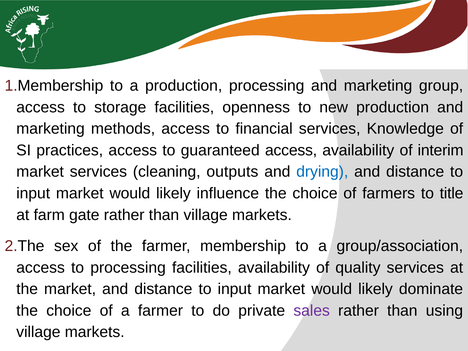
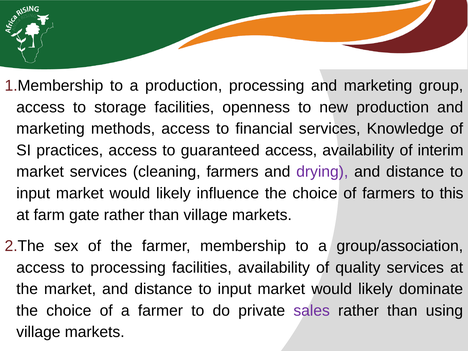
cleaning outputs: outputs -> farmers (233, 172)
drying colour: blue -> purple (322, 172)
title: title -> this (452, 193)
